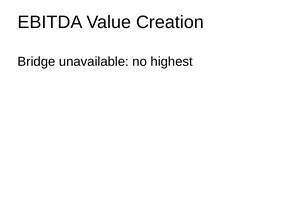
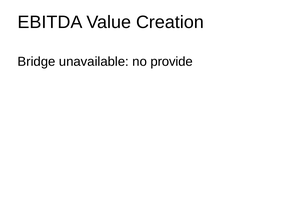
highest: highest -> provide (172, 62)
